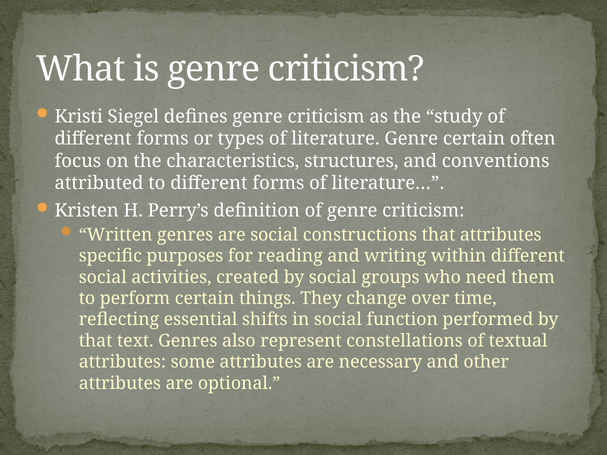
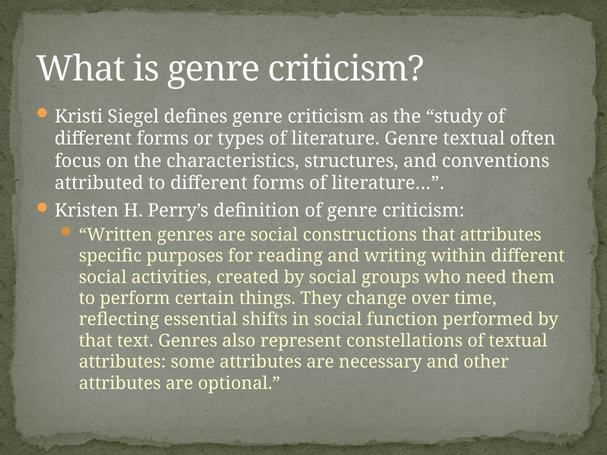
Genre certain: certain -> textual (474, 139)
